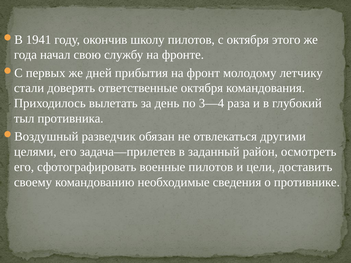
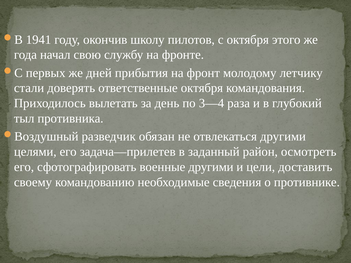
военные пилотов: пилотов -> другими (211, 167)
